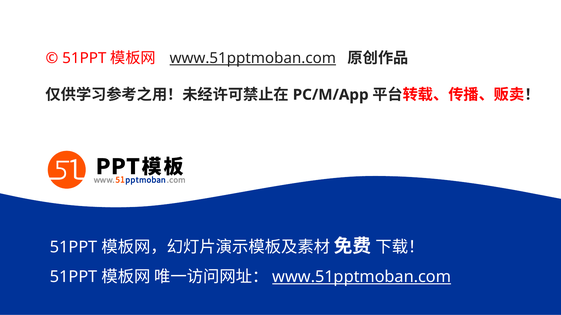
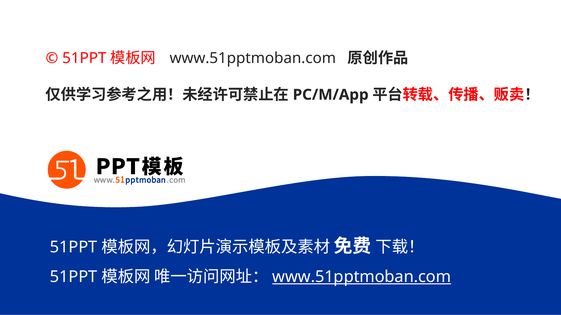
www.51pptmoban.com underline: present -> none (253, 58)
